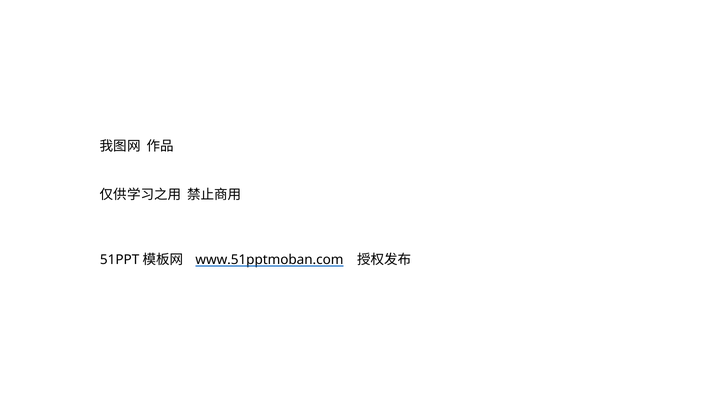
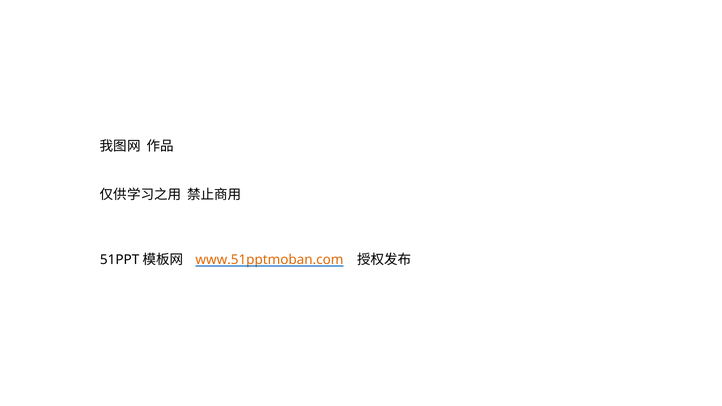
www.51pptmoban.com colour: black -> orange (269, 260)
